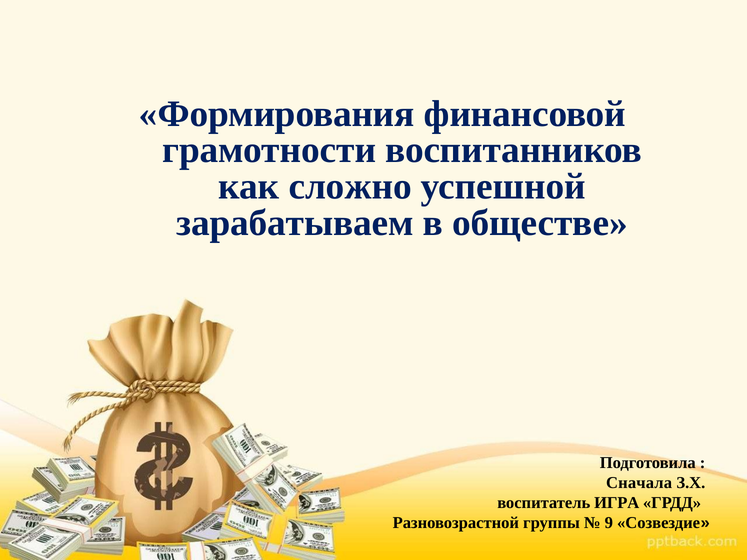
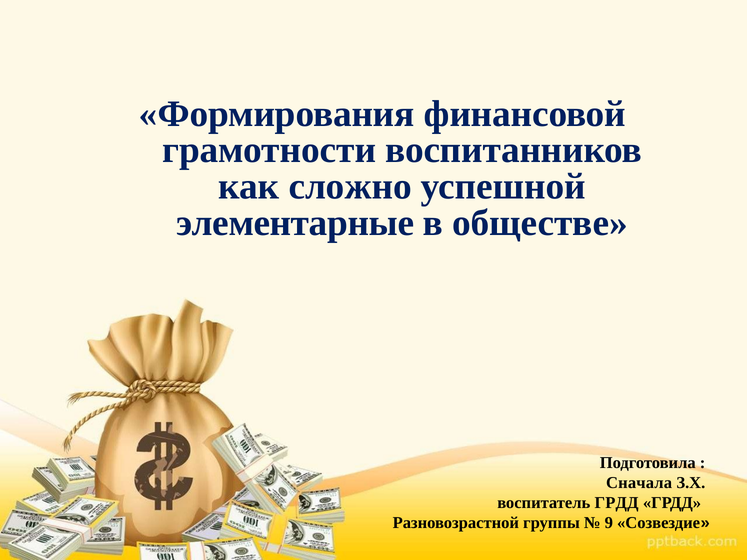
зарабатываем: зарабатываем -> элементарные (295, 223)
воспитатель ИГРА: ИГРА -> ГРДД (617, 503)
